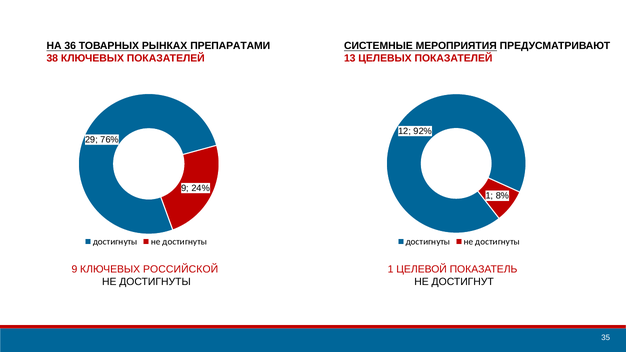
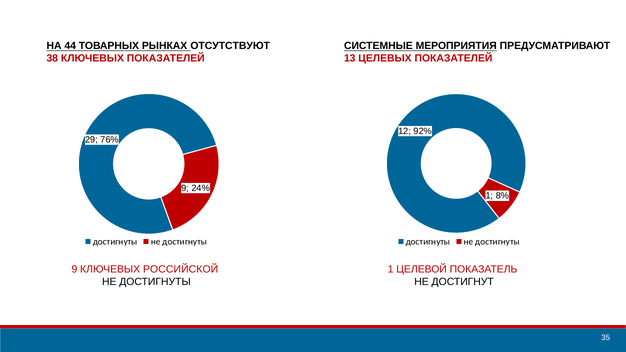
36: 36 -> 44 (70, 46)
ПРЕПАРАТАМИ: ПРЕПАРАТАМИ -> ОТСУТСТВУЮТ (230, 46)
